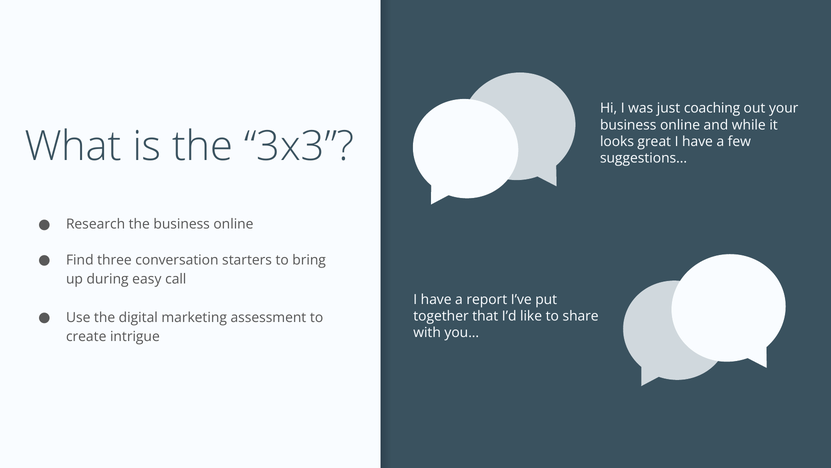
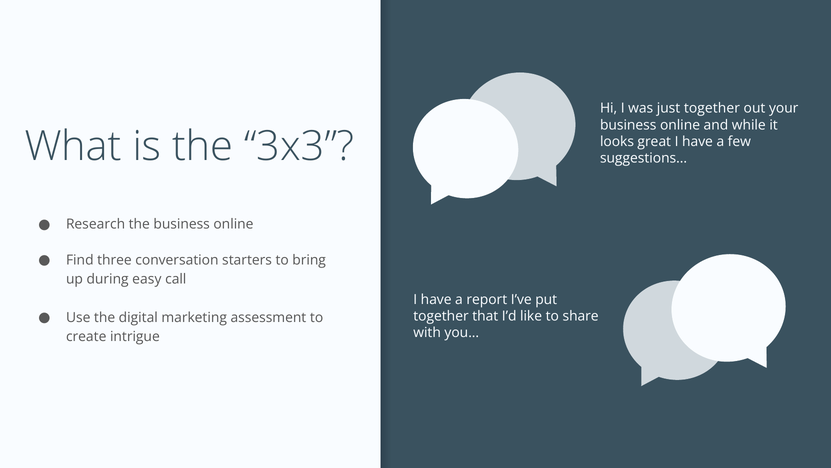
just coaching: coaching -> together (712, 108)
